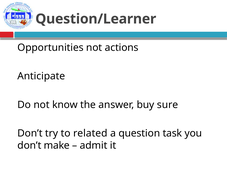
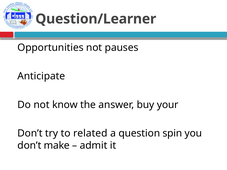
actions: actions -> pauses (122, 48)
sure: sure -> your (168, 105)
task: task -> spin (172, 134)
